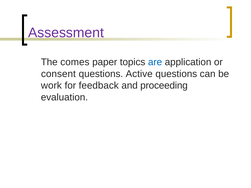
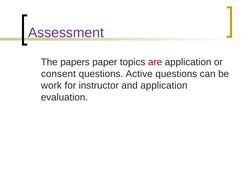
comes: comes -> papers (75, 62)
are colour: blue -> red (155, 62)
feedback: feedback -> instructor (99, 86)
and proceeding: proceeding -> application (164, 86)
